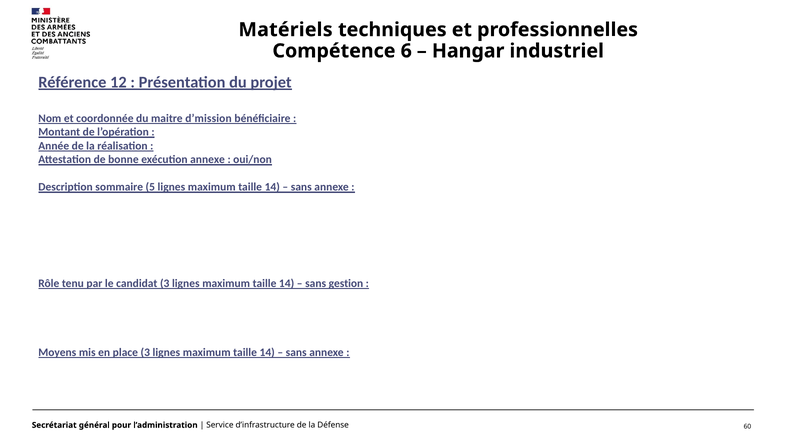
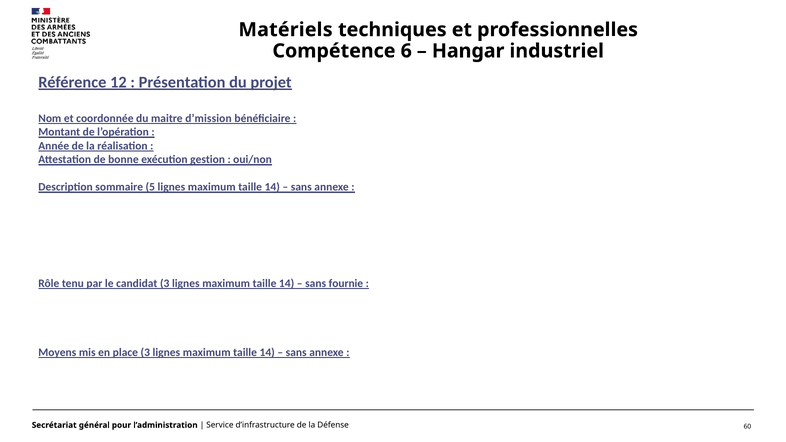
exécution annexe: annexe -> gestion (208, 160)
gestion: gestion -> fournie (346, 284)
